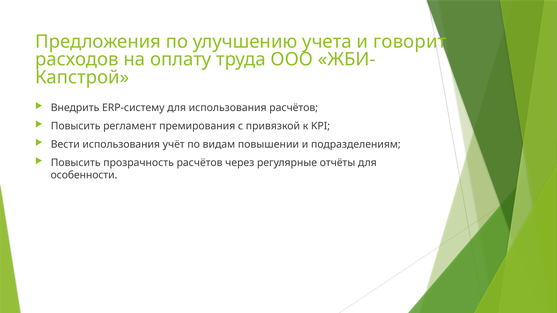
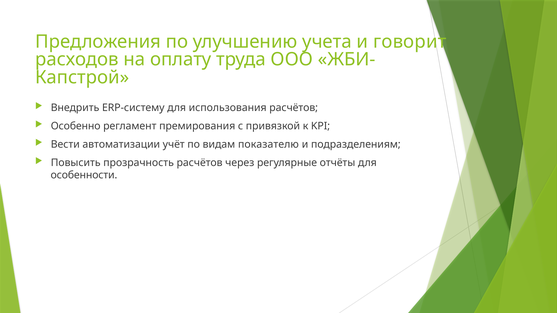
Повысить: Повысить -> Особенно (76, 126)
Вести использования: использования -> автоматизации (121, 144)
повышении: повышении -> показателю (268, 144)
